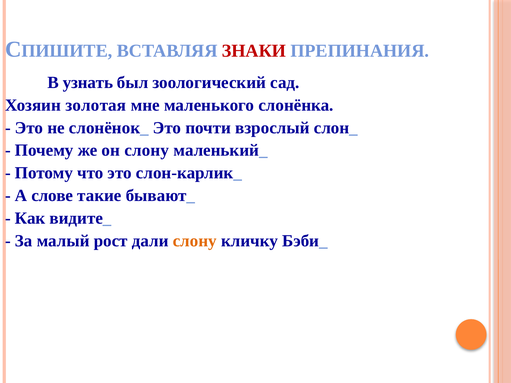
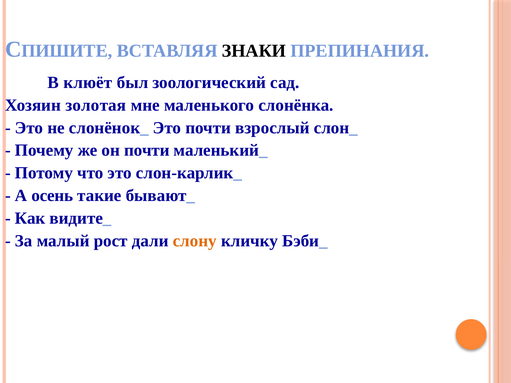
ЗНАКИ colour: red -> black (254, 51)
узнать: узнать -> клюёт (88, 82)
он слону: слону -> почти (147, 150)
слове: слове -> осень (52, 196)
